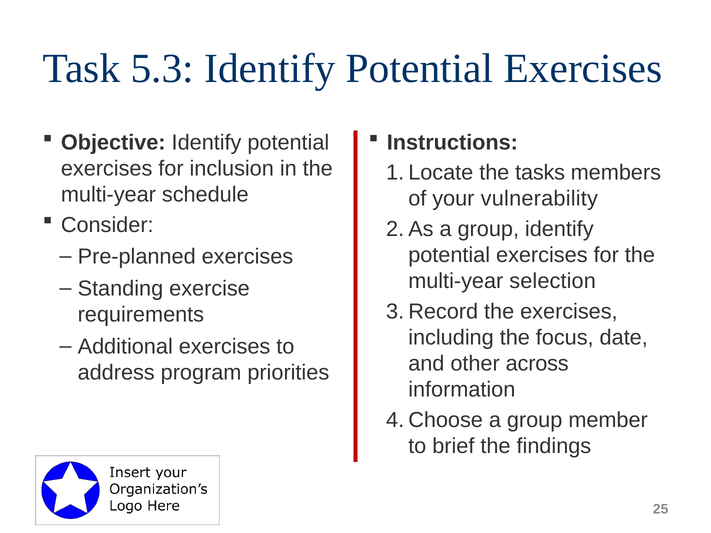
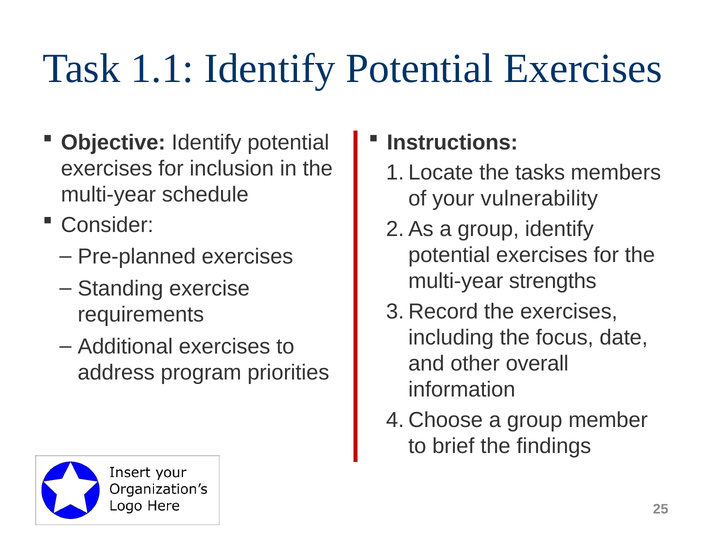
5.3: 5.3 -> 1.1 (162, 69)
selection: selection -> strengths (553, 281)
across: across -> overall (537, 364)
